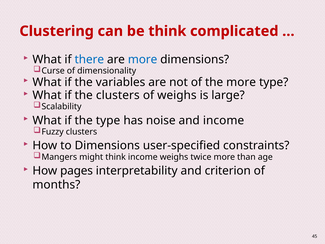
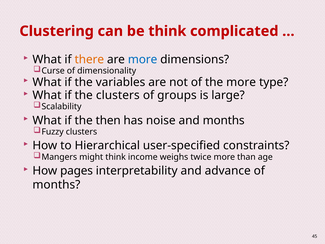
there colour: blue -> orange (89, 60)
of weighs: weighs -> groups (177, 95)
the type: type -> then (108, 120)
and income: income -> months (224, 120)
to Dimensions: Dimensions -> Hierarchical (107, 145)
criterion: criterion -> advance (228, 171)
